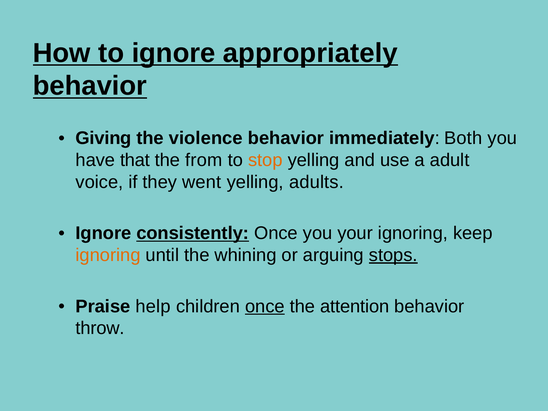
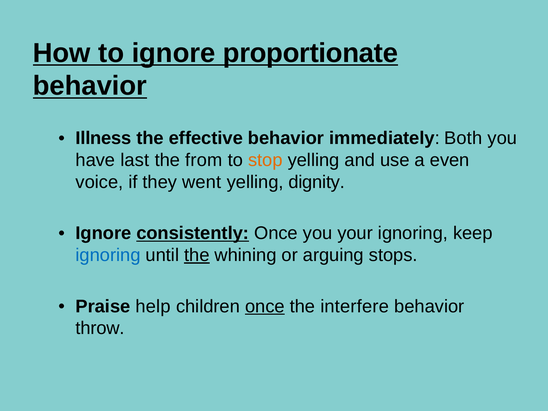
appropriately: appropriately -> proportionate (310, 53)
Giving: Giving -> Illness (104, 138)
violence: violence -> effective (206, 138)
that: that -> last (135, 160)
adult: adult -> even (450, 160)
adults: adults -> dignity (317, 182)
ignoring colour: orange -> blue (108, 255)
the underline: none -> present (197, 255)
stops underline: present -> none (393, 255)
attention: attention -> interfere (355, 306)
